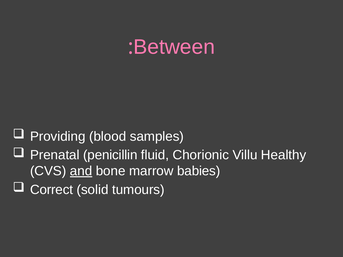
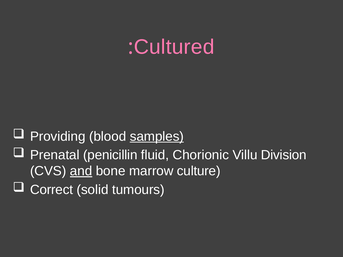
Between: Between -> Cultured (174, 47)
samples underline: none -> present (157, 137)
Healthy: Healthy -> Division (284, 155)
babies: babies -> culture (199, 171)
